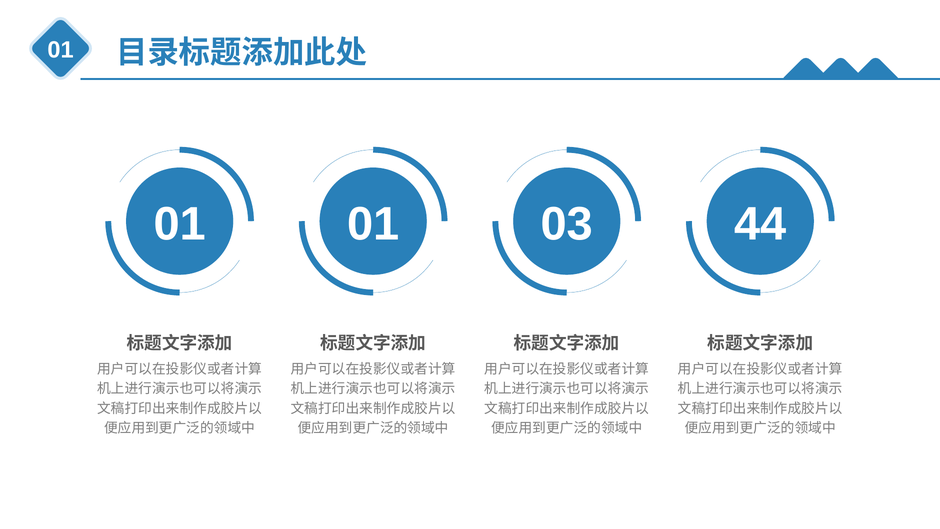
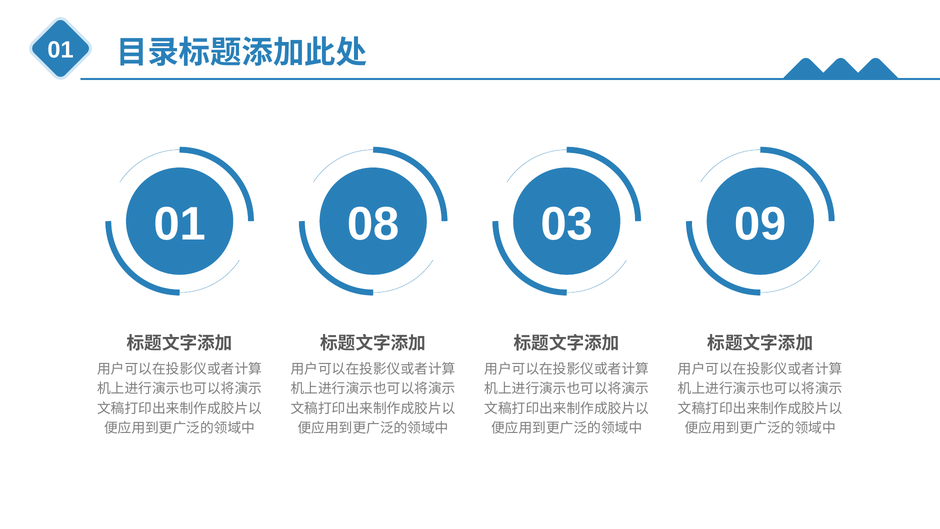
01 01: 01 -> 08 (373, 224)
44: 44 -> 09 (760, 224)
